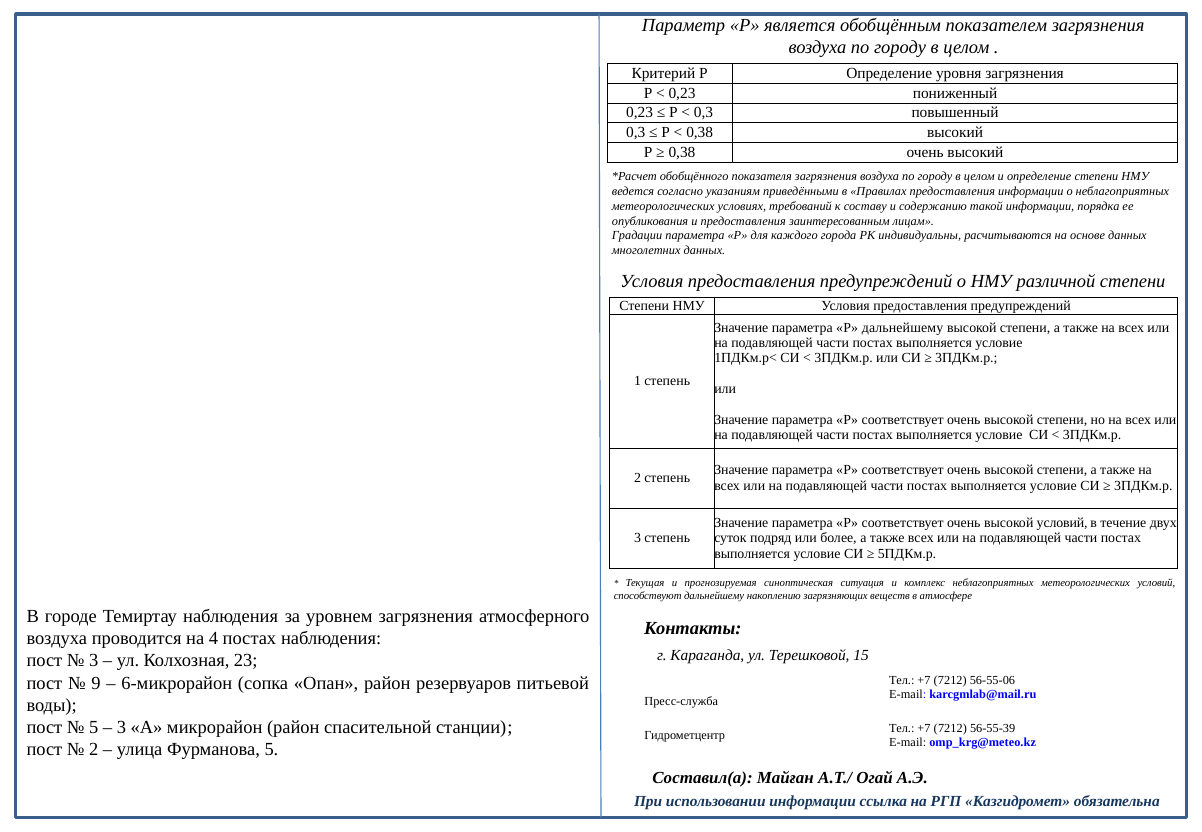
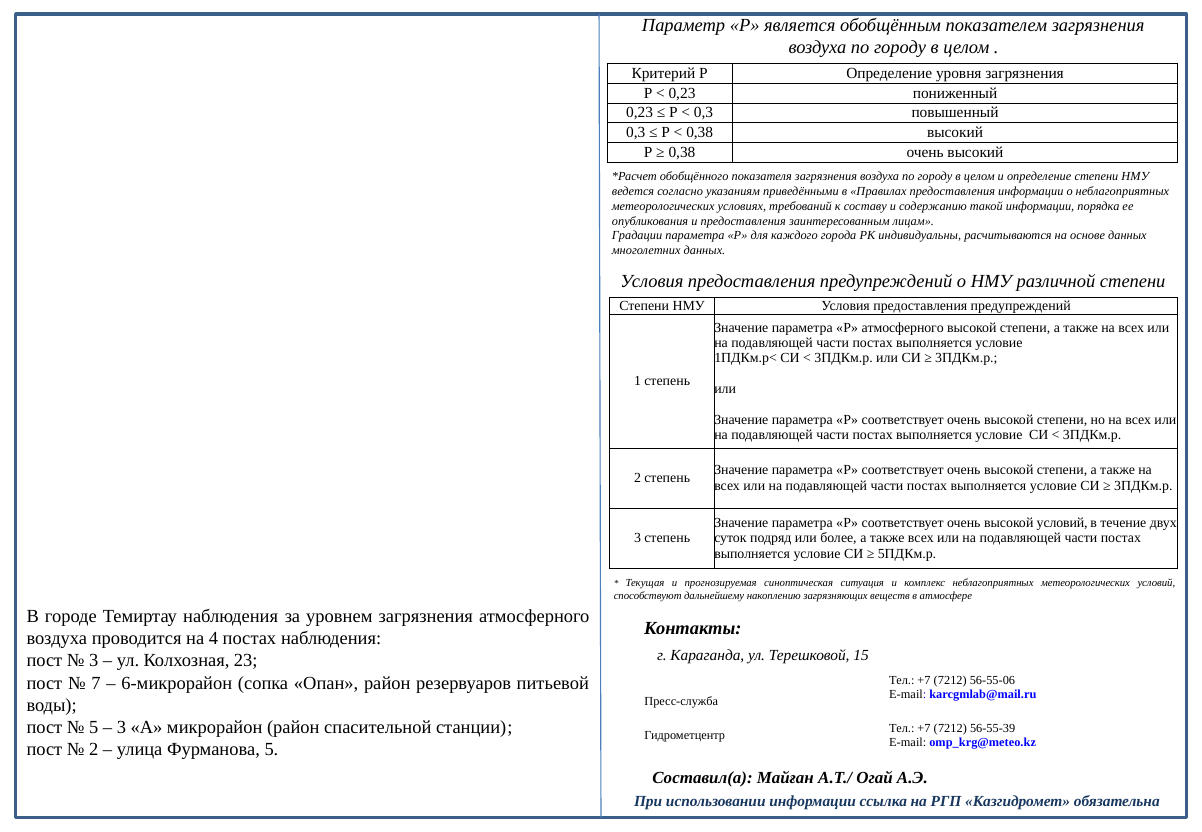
Р дальнейшему: дальнейшему -> атмосферного (903, 327)
9: 9 -> 7 (96, 683)
